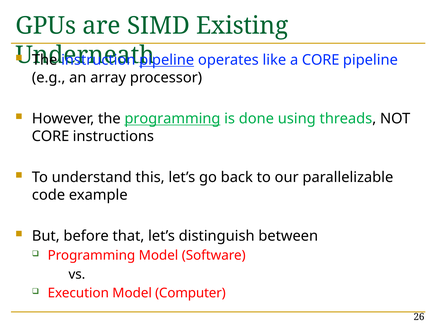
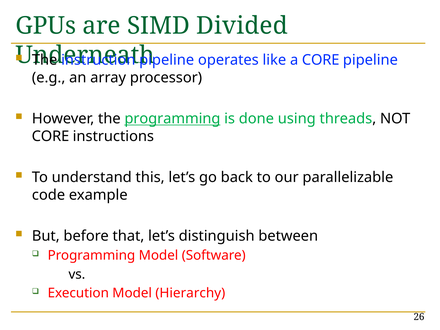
Existing: Existing -> Divided (242, 26)
pipeline underline: present -> none (167, 60)
Computer: Computer -> Hierarchy (190, 293)
